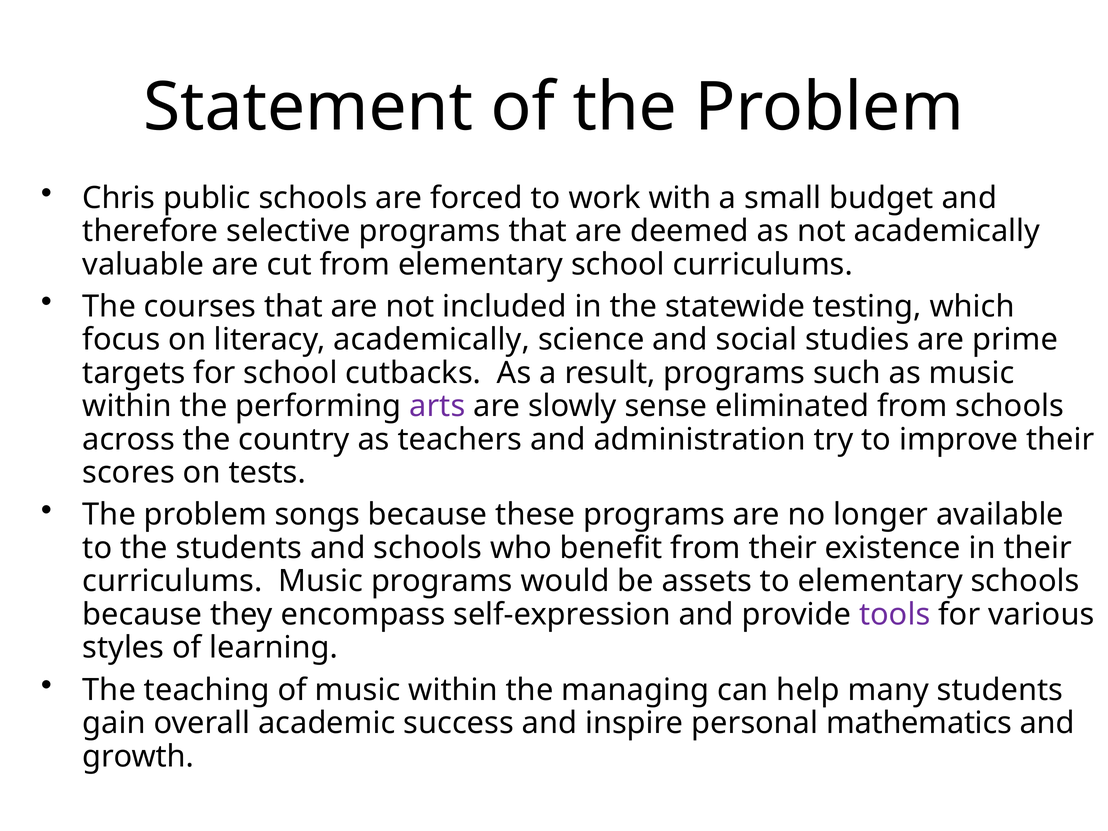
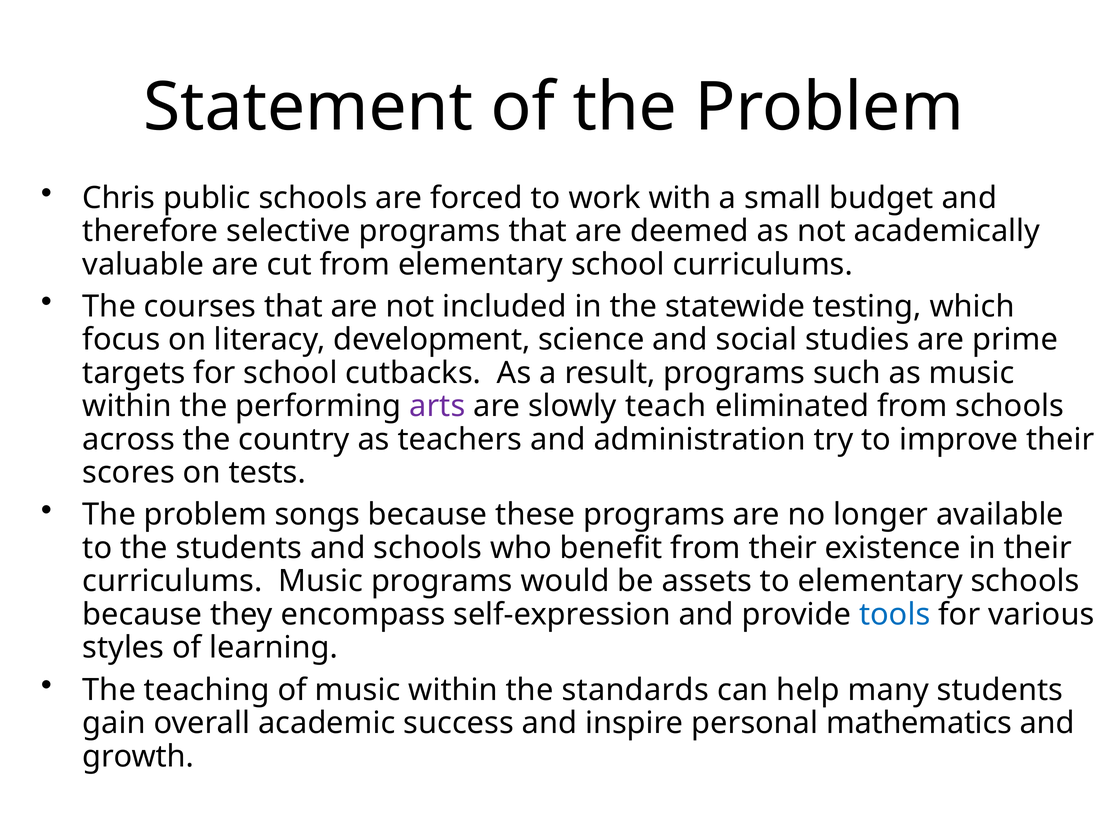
literacy academically: academically -> development (432, 340)
sense: sense -> teach (666, 406)
tools colour: purple -> blue (895, 615)
managing: managing -> standards (635, 690)
